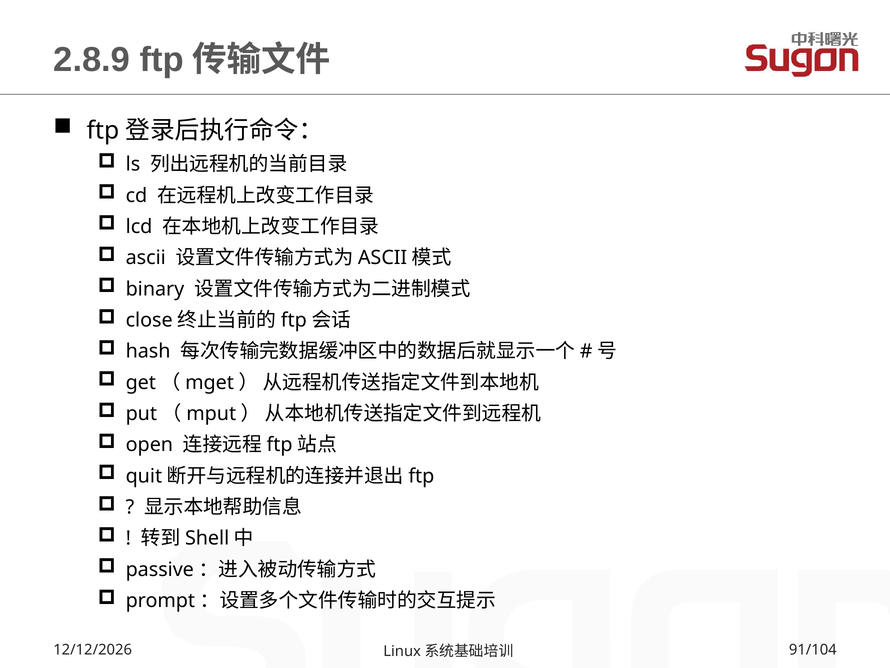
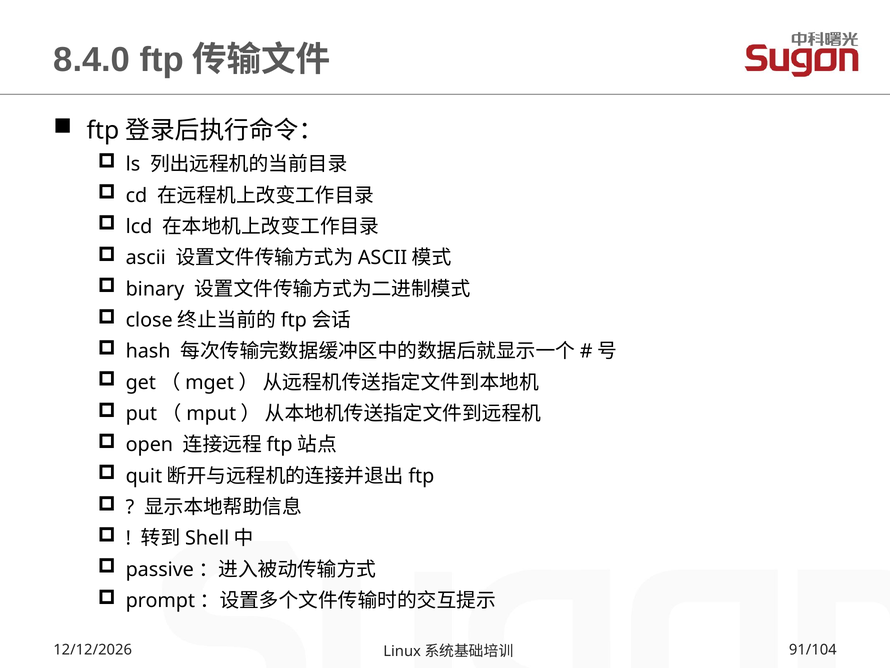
2.8.9: 2.8.9 -> 8.4.0 (92, 60)
